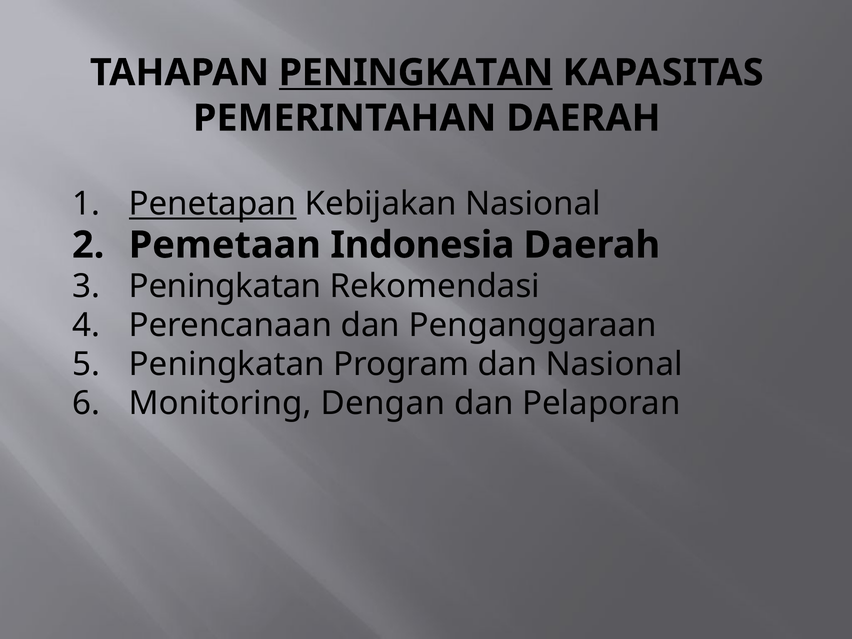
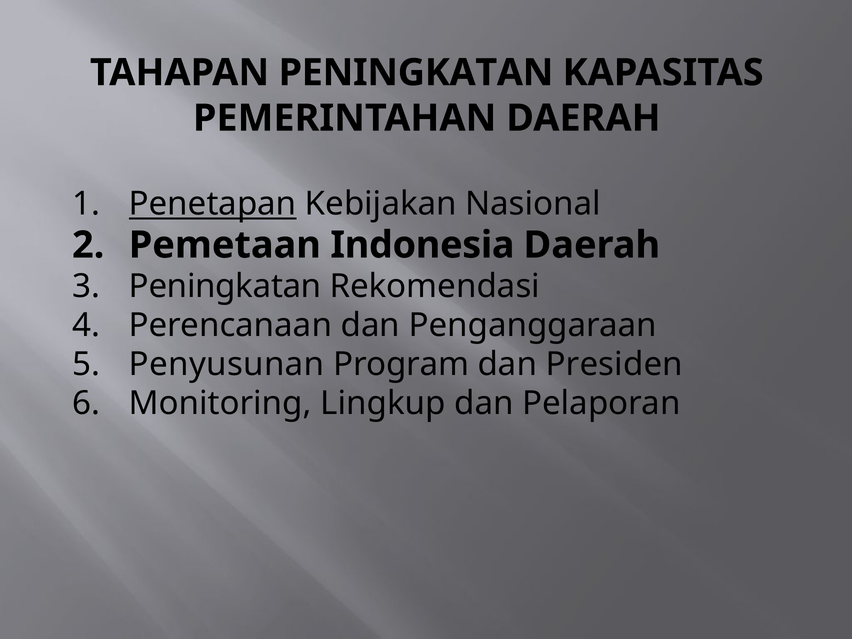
PENINGKATAN underline: present -> none (416, 73)
Peningkatan: Peningkatan -> Penyusunan (227, 364)
dan Nasional: Nasional -> Presiden (614, 364)
Dengan: Dengan -> Lingkup (383, 403)
